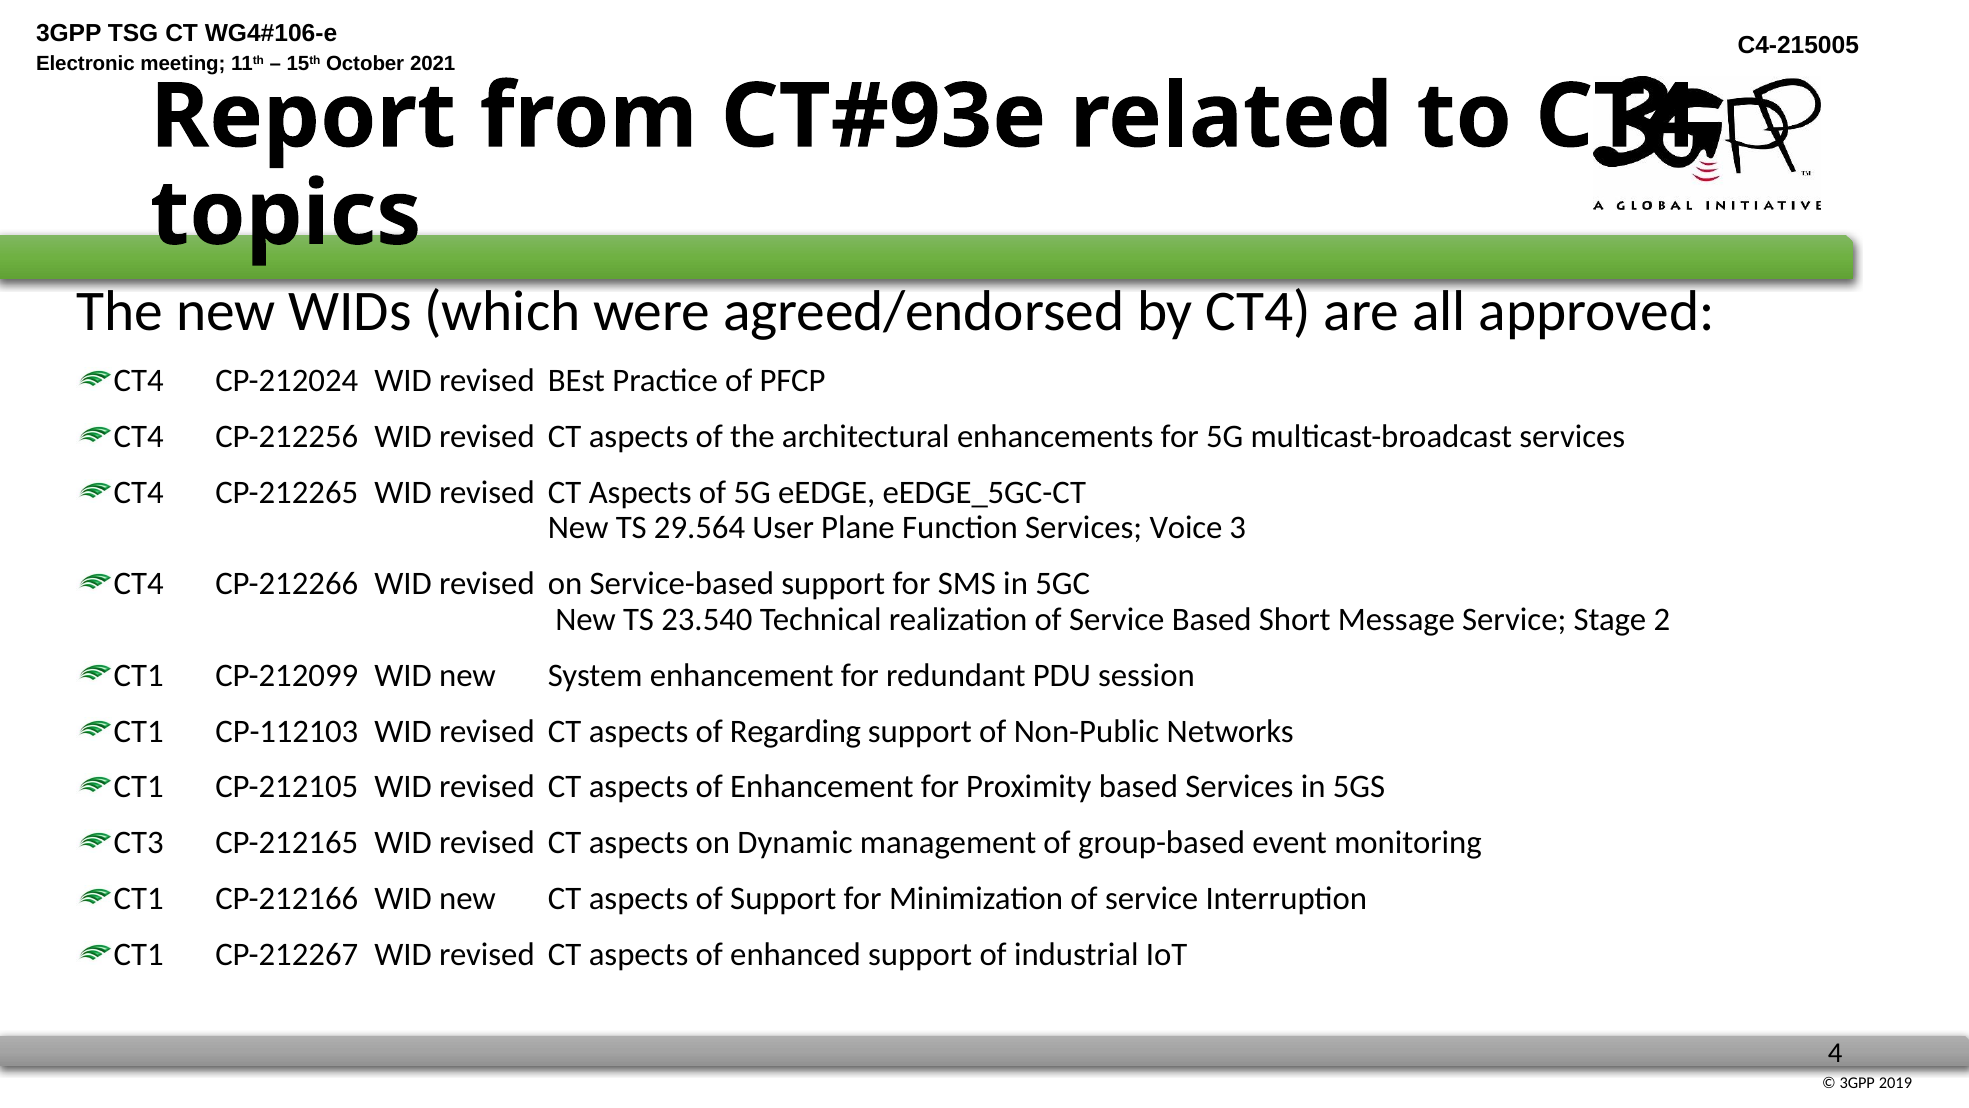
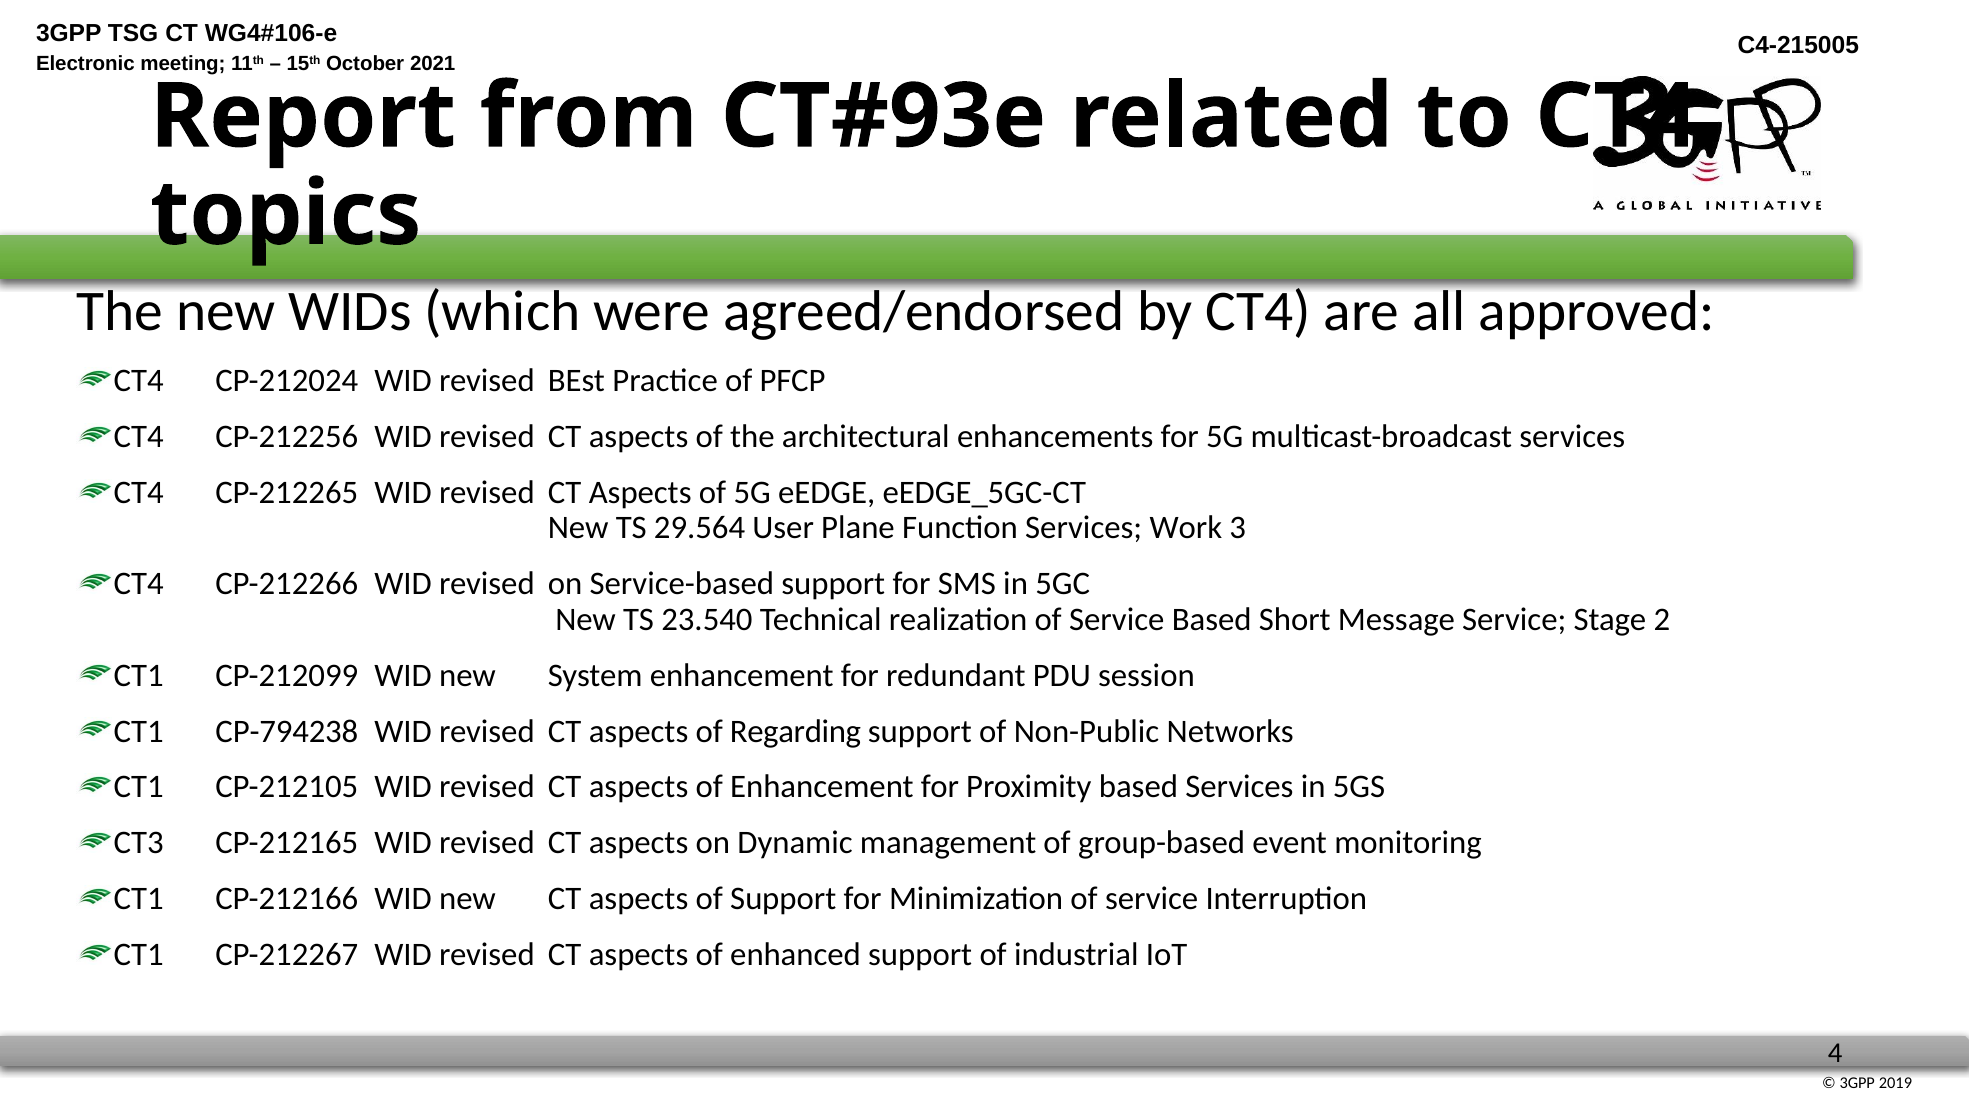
Voice: Voice -> Work (1186, 528)
CP-112103: CP-112103 -> CP-794238 (287, 731)
